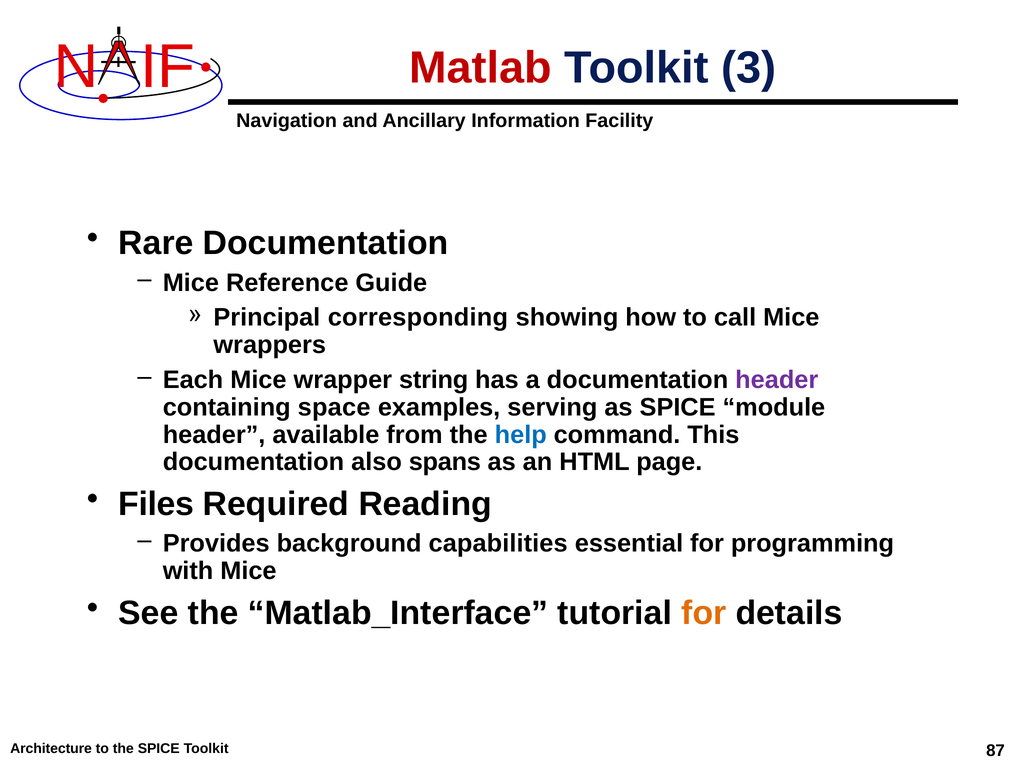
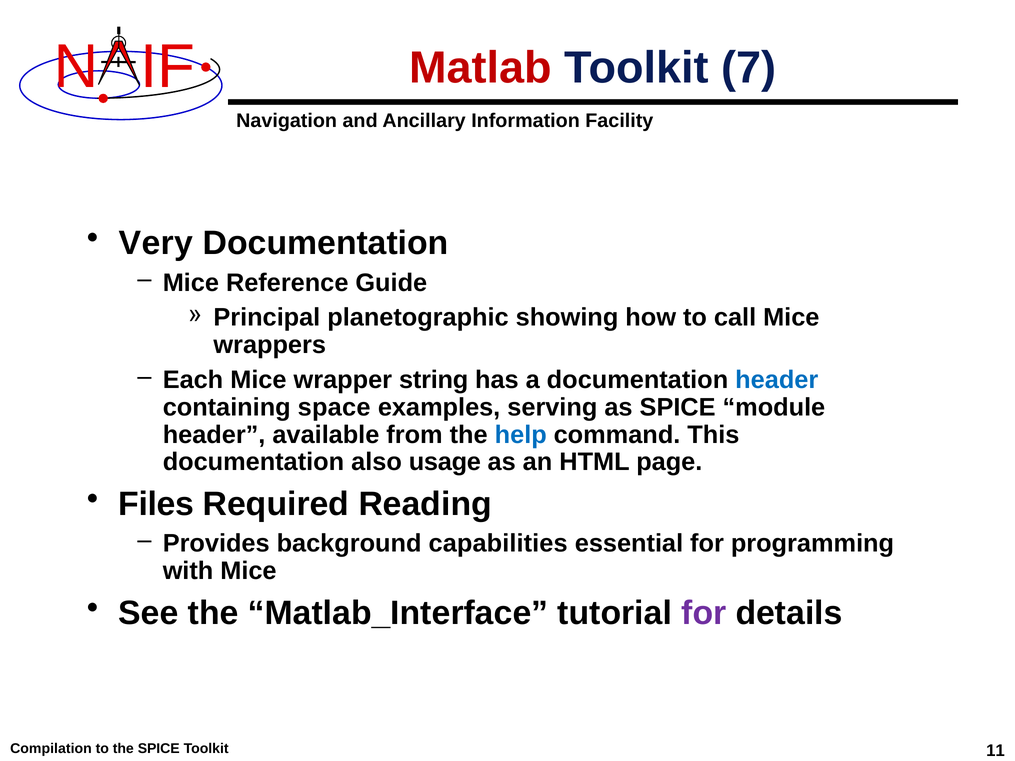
3: 3 -> 7 (749, 68)
Rare: Rare -> Very (156, 243)
corresponding: corresponding -> planetographic (418, 318)
header colour: purple -> blue (777, 380)
spans: spans -> usage (445, 462)
for colour: orange -> purple (704, 613)
Architecture: Architecture -> Compilation (51, 749)
87: 87 -> 11 (996, 751)
